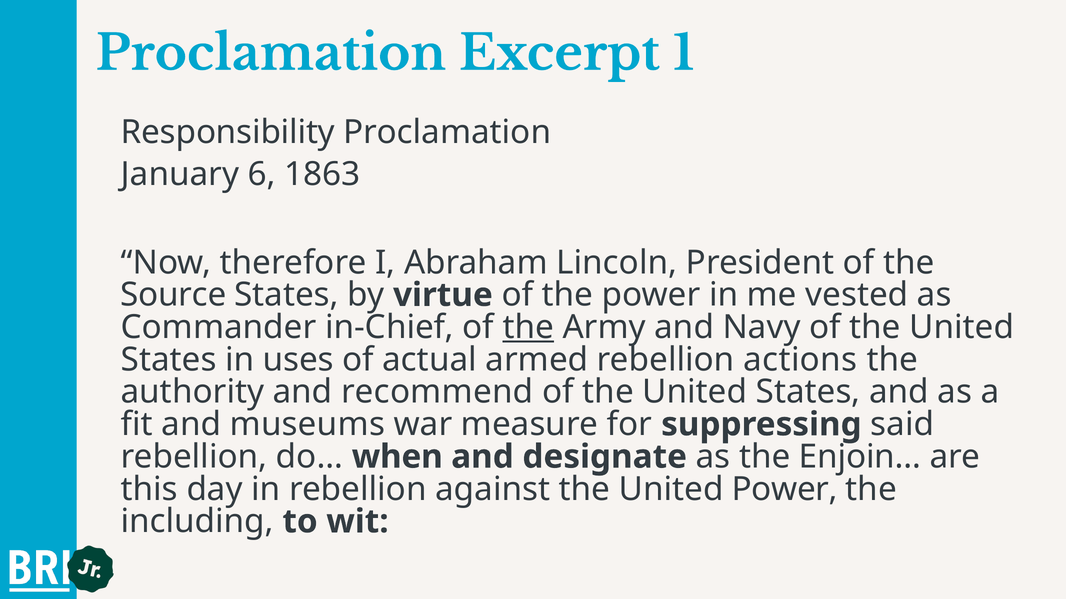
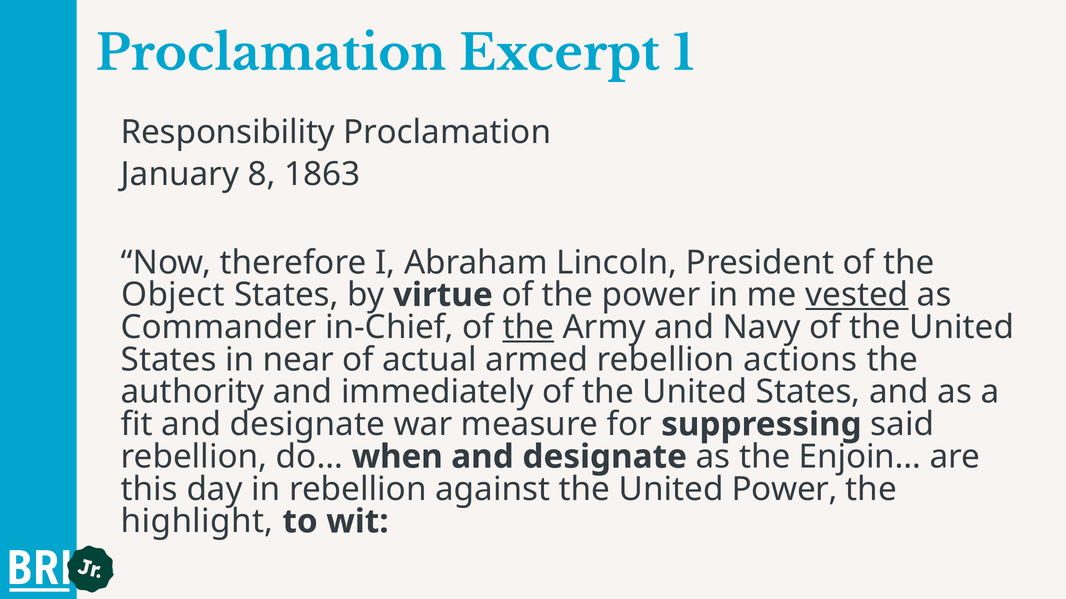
6: 6 -> 8 (262, 175)
Source: Source -> Object (173, 295)
vested underline: none -> present (857, 295)
uses: uses -> near (298, 360)
recommend: recommend -> immediately (437, 392)
fit and museums: museums -> designate (307, 425)
including: including -> highlight (197, 522)
